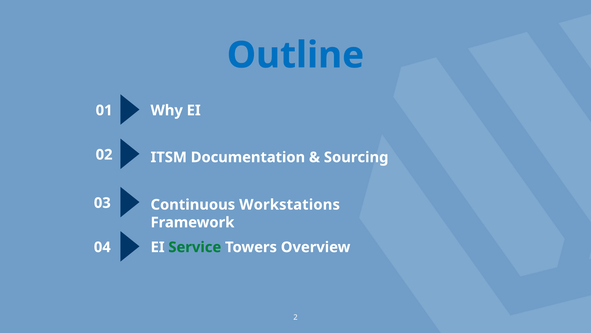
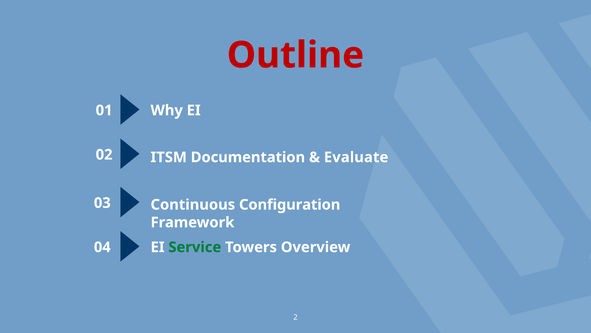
Outline colour: blue -> red (296, 55)
Sourcing: Sourcing -> Evaluate (356, 157)
Workstations: Workstations -> Configuration (290, 204)
